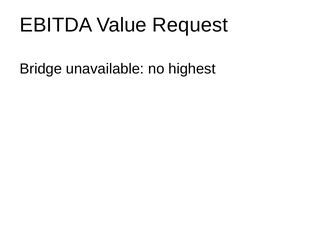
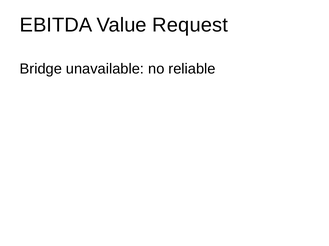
highest: highest -> reliable (192, 69)
